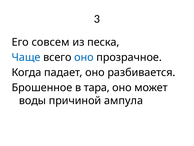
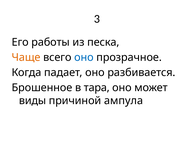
совсем: совсем -> работы (51, 42)
Чаще colour: blue -> orange (26, 57)
воды: воды -> виды (33, 100)
